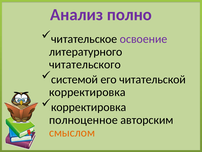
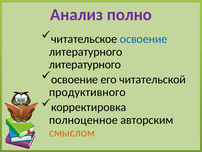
освоение colour: purple -> blue (144, 39)
читательского: читательского -> литературного (85, 64)
системой: системой -> освоение (75, 79)
корректировка: корректировка -> продуктивного (87, 92)
